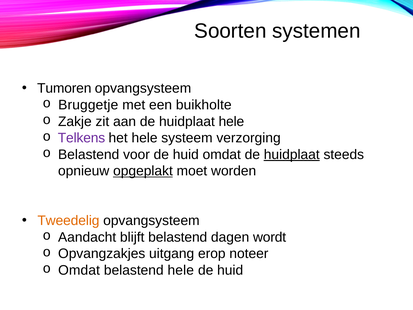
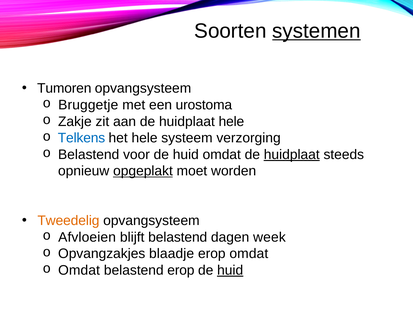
systemen underline: none -> present (316, 31)
buikholte: buikholte -> urostoma (204, 105)
Telkens colour: purple -> blue (81, 138)
Aandacht: Aandacht -> Afvloeien (87, 237)
wordt: wordt -> week (269, 237)
uitgang: uitgang -> blaadje (172, 254)
erop noteer: noteer -> omdat (249, 254)
belastend hele: hele -> erop (181, 270)
huid underline: none -> present (230, 270)
